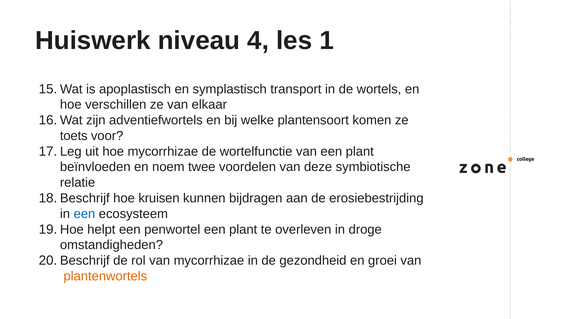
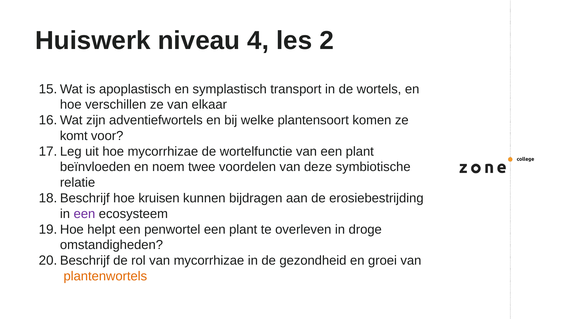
1: 1 -> 2 (327, 41)
toets: toets -> komt (74, 136)
een colour: blue -> purple (84, 214)
